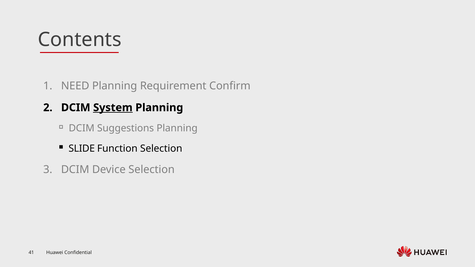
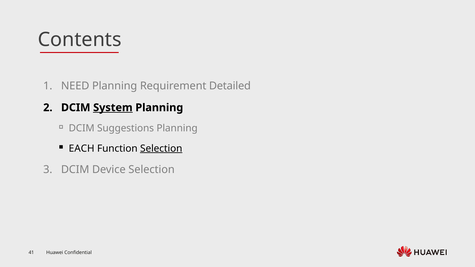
Confirm: Confirm -> Detailed (230, 86)
SLIDE: SLIDE -> EACH (82, 149)
Selection underline: none -> present (161, 149)
